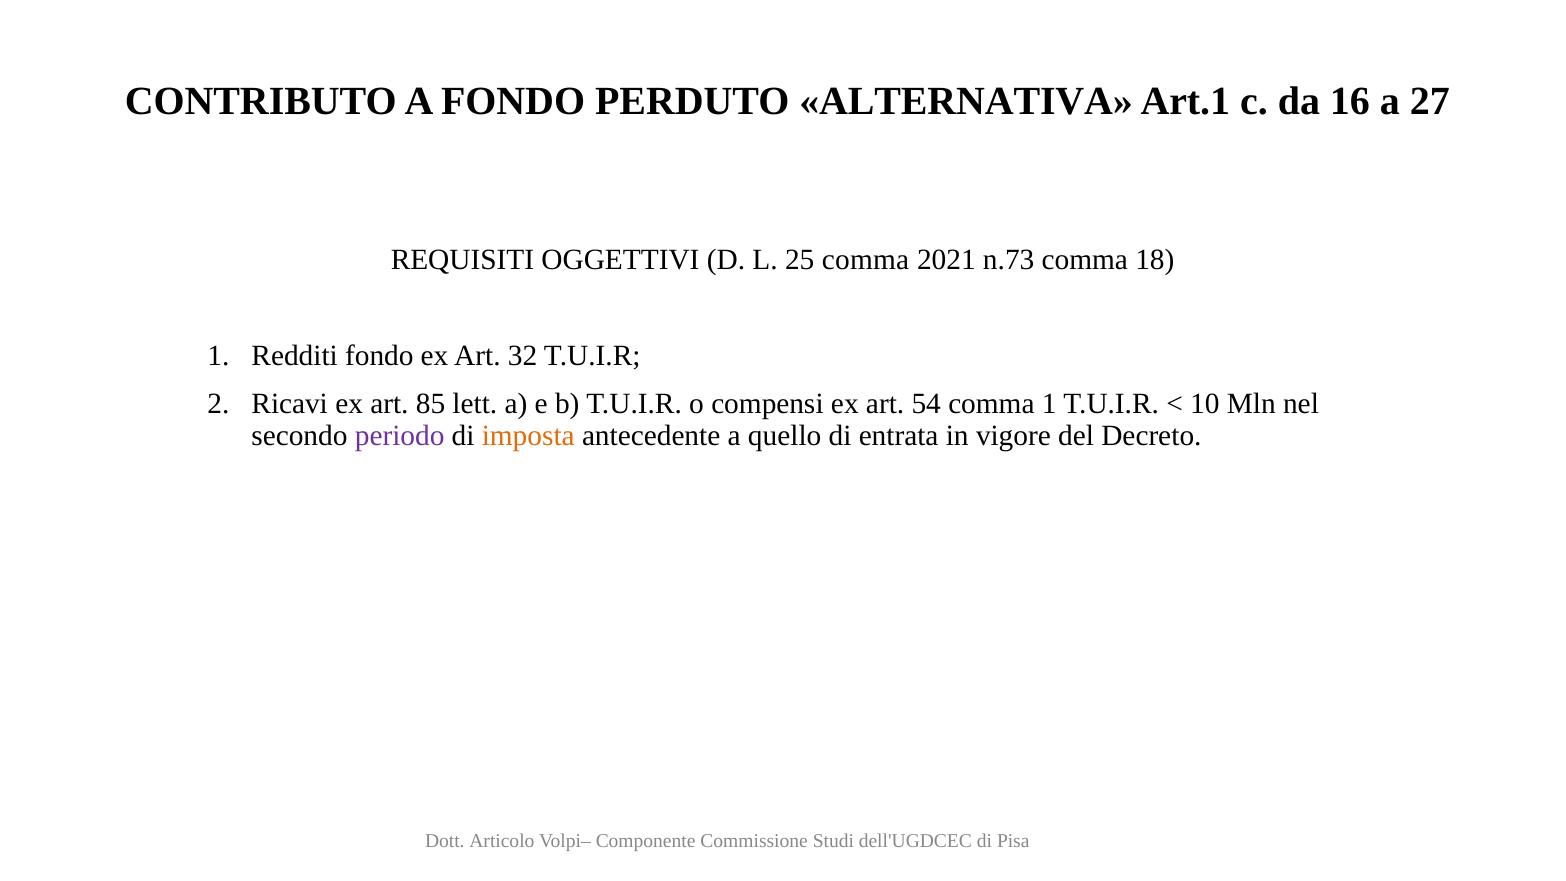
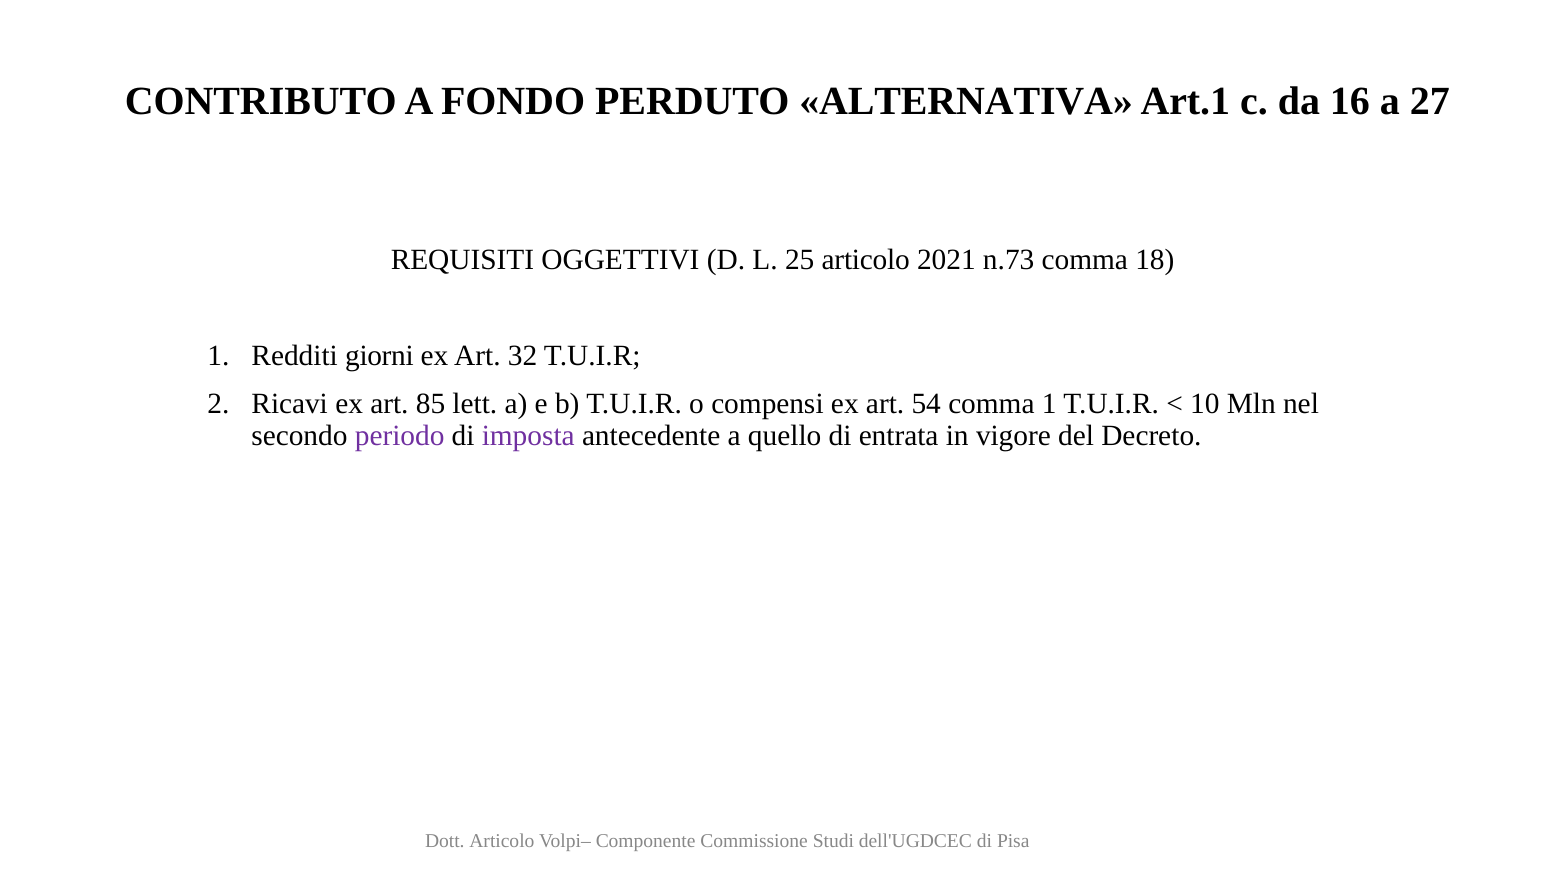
25 comma: comma -> articolo (866, 260)
Redditi fondo: fondo -> giorni (379, 356)
imposta colour: orange -> purple (528, 436)
